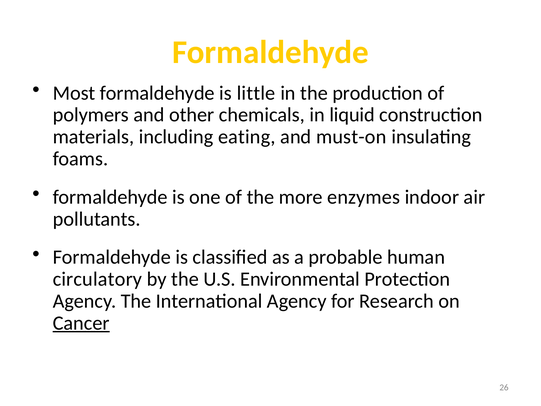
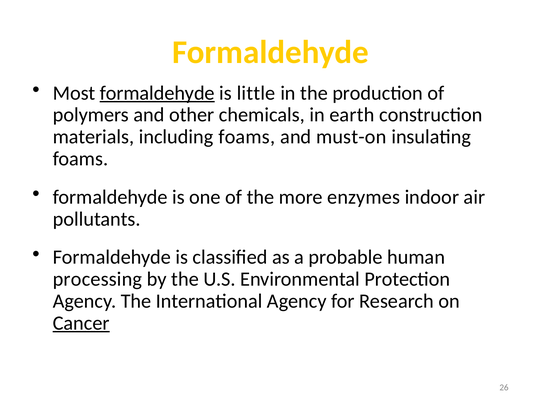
formaldehyde underline: none -> present (157, 93)
liquid: liquid -> earth (352, 115)
including eating: eating -> foams (247, 137)
circulatory: circulatory -> processing (97, 279)
